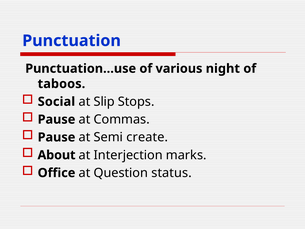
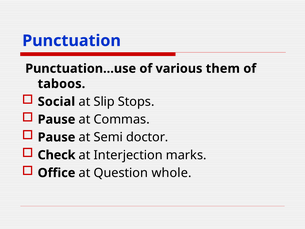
night: night -> them (223, 68)
create: create -> doctor (147, 137)
About: About -> Check (57, 155)
status: status -> whole (172, 173)
